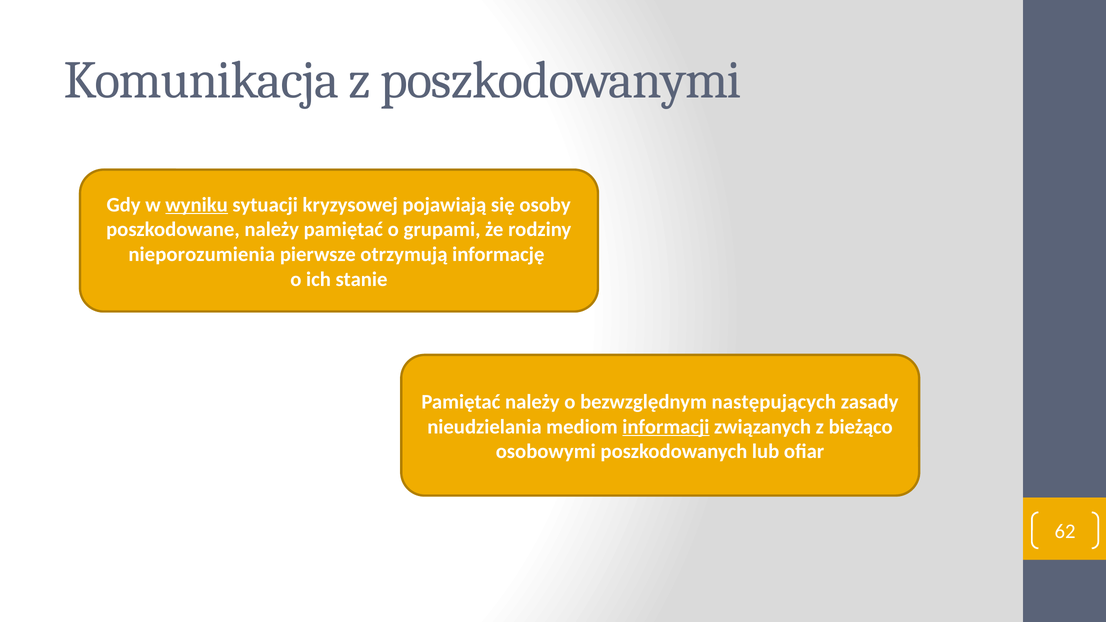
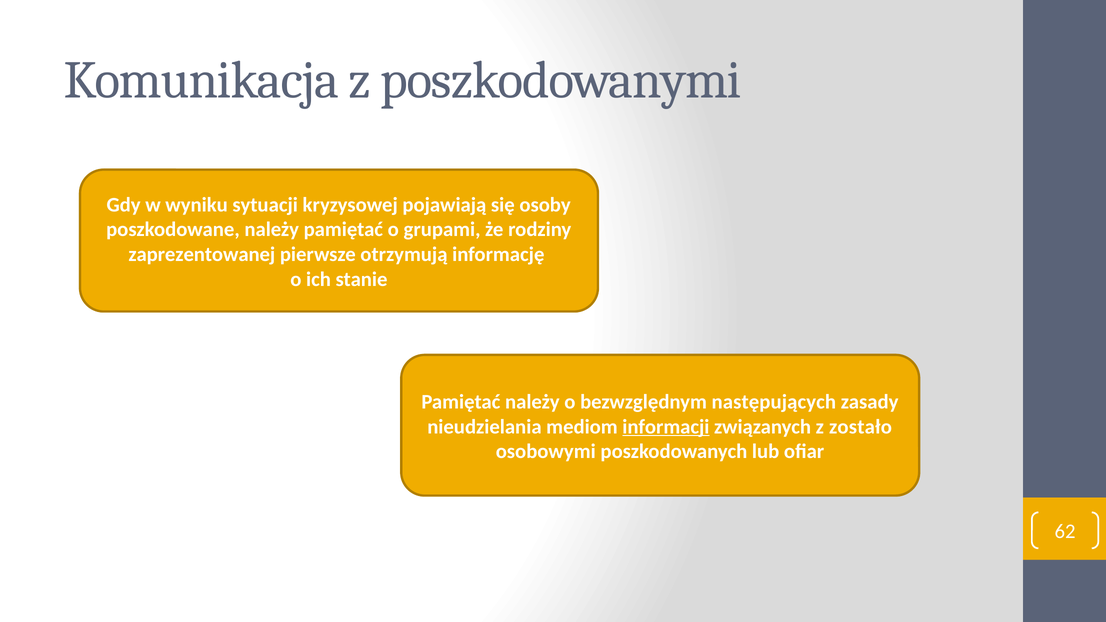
wyniku underline: present -> none (197, 205)
nieporozumienia: nieporozumienia -> zaprezentowanej (202, 254)
bieżąco: bieżąco -> zostało (860, 427)
